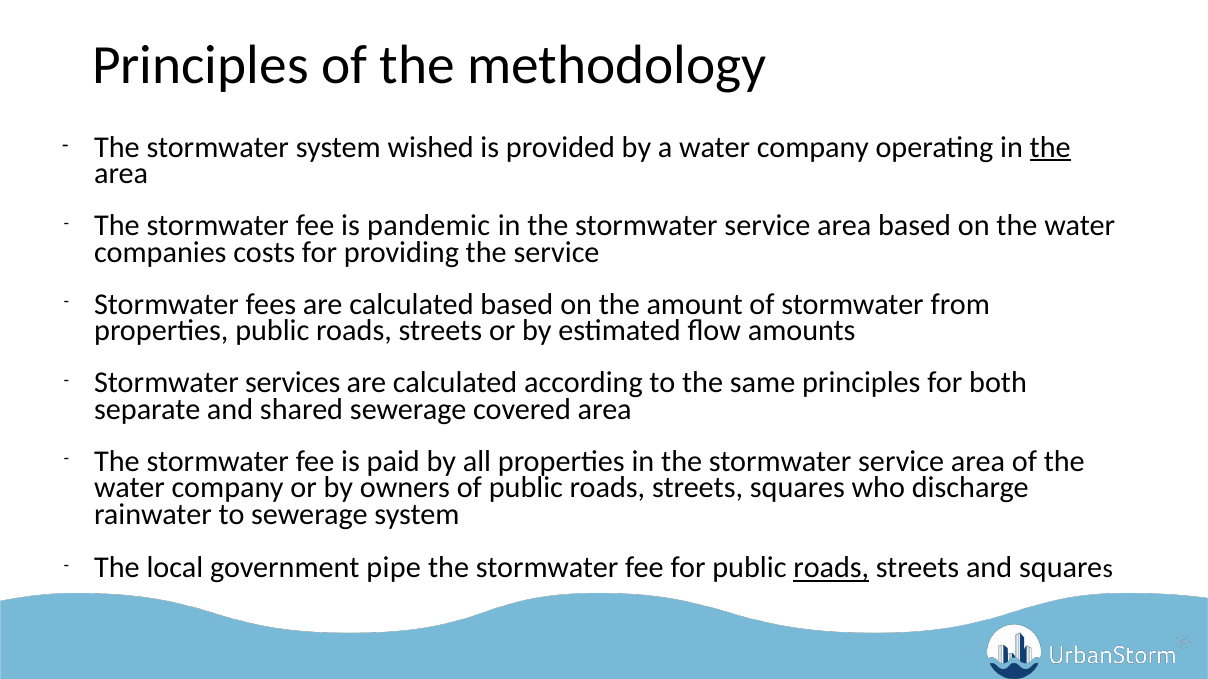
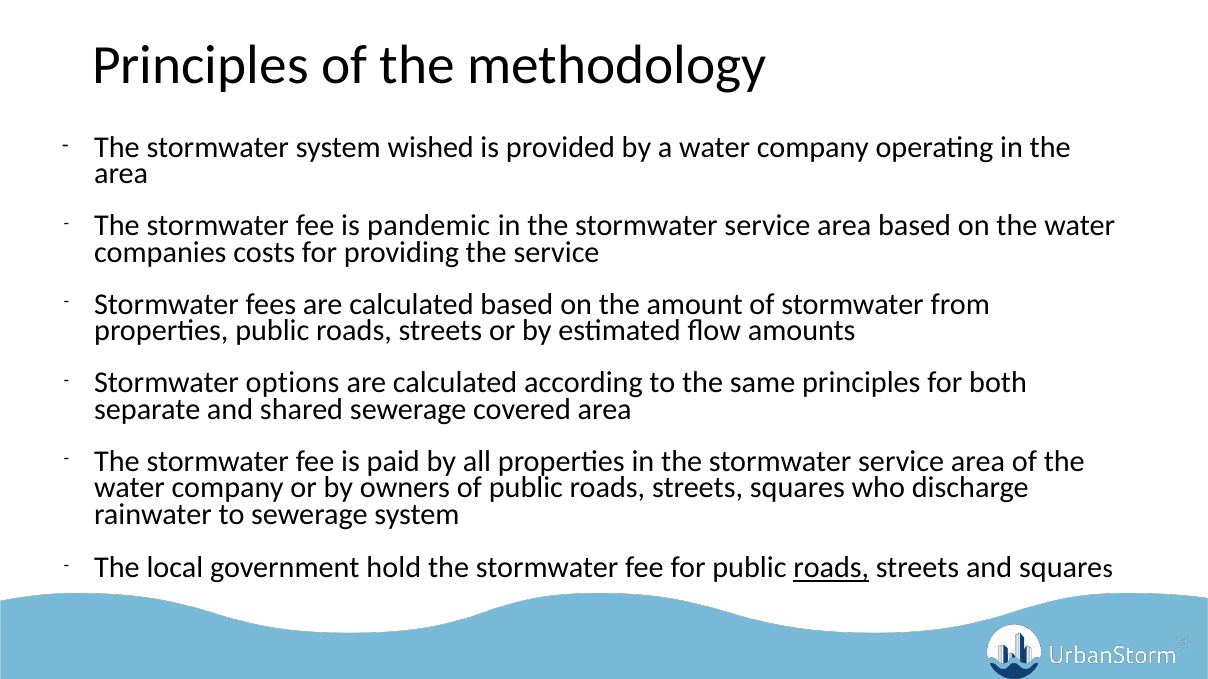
the underline: present -> none (1050, 147)
services: services -> options (293, 383)
pipe: pipe -> hold (394, 568)
